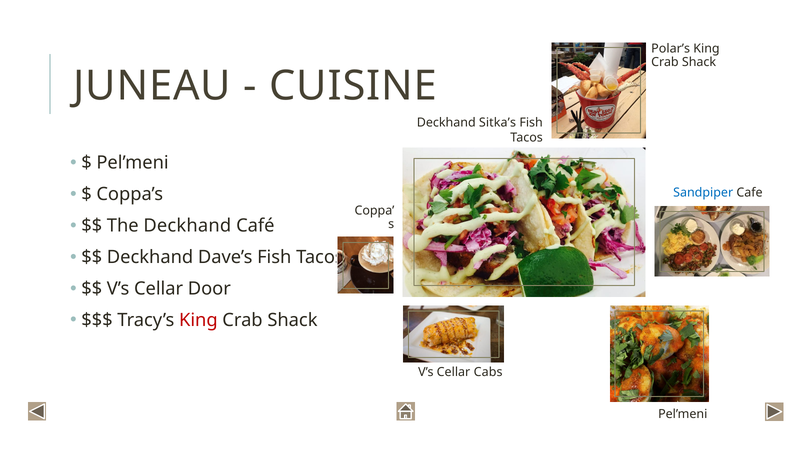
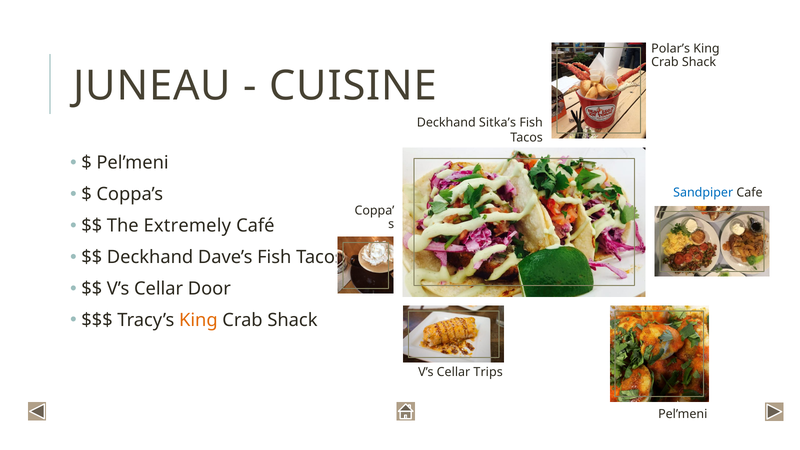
The Deckhand: Deckhand -> Extremely (187, 226)
King colour: red -> orange (198, 320)
Cabs: Cabs -> Trips (488, 372)
